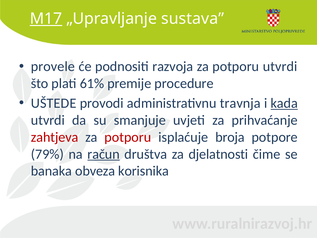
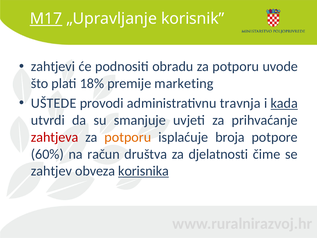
sustava: sustava -> korisnik (193, 19)
provele: provele -> zahtjevi (53, 67)
razvoja: razvoja -> obradu (173, 67)
potporu utvrdi: utvrdi -> uvode (280, 67)
61%: 61% -> 18% (92, 83)
procedure: procedure -> marketing (184, 83)
potporu colour: red -> orange (128, 137)
79%: 79% -> 60% (47, 154)
račun underline: present -> none (104, 154)
banaka: banaka -> zahtjev (51, 171)
korisnika underline: none -> present (144, 171)
